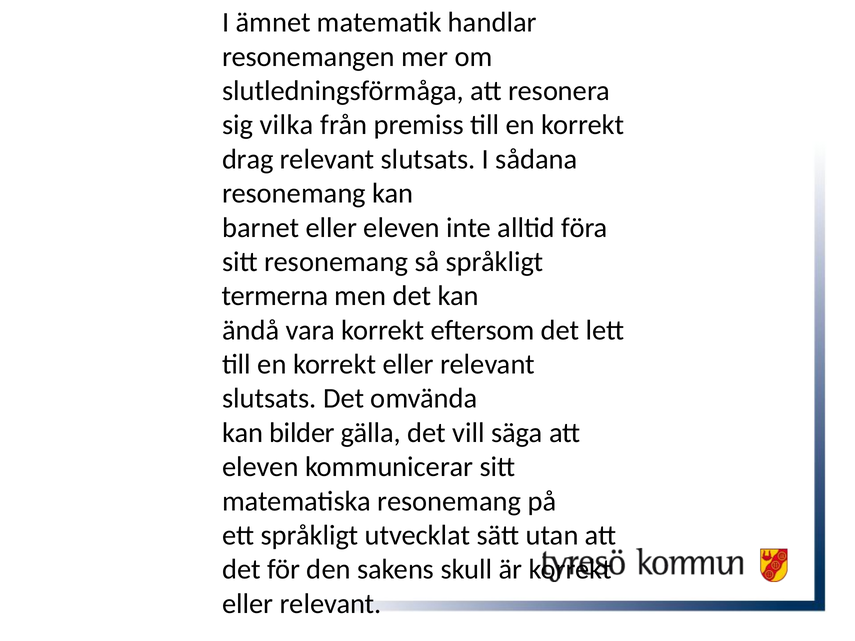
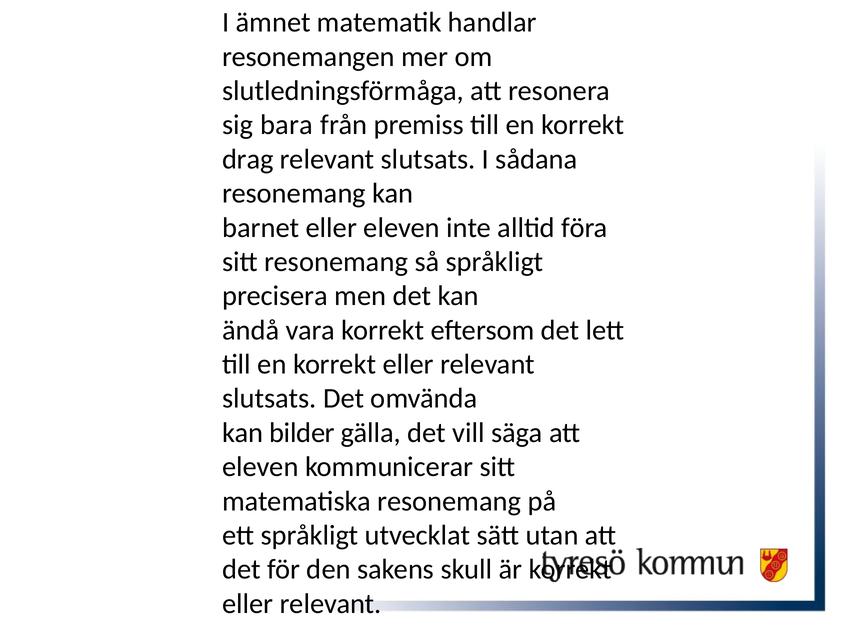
vilka: vilka -> bara (287, 125)
termerna: termerna -> precisera (275, 296)
